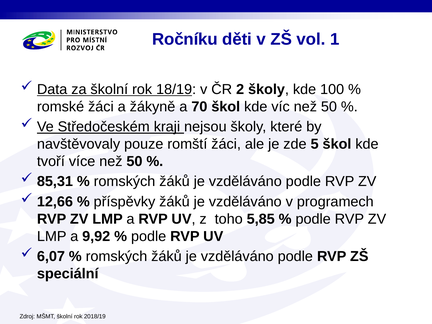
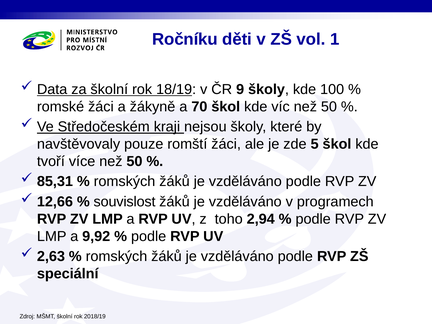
2: 2 -> 9 (240, 89)
příspěvky: příspěvky -> souvislost (125, 202)
5,85: 5,85 -> 2,94 (261, 219)
6,07: 6,07 -> 2,63 (51, 256)
